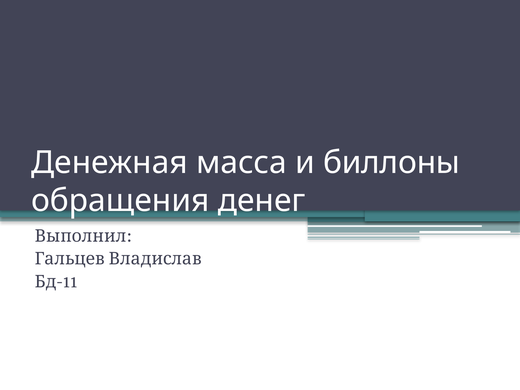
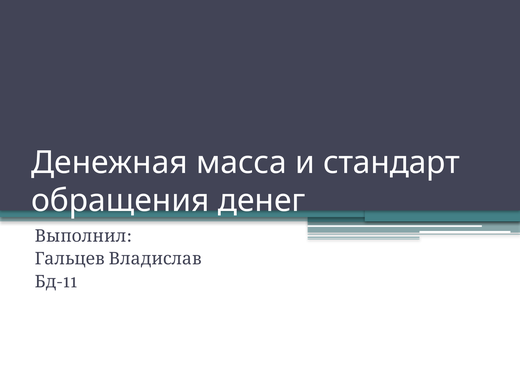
биллоны: биллоны -> стандарт (392, 163)
